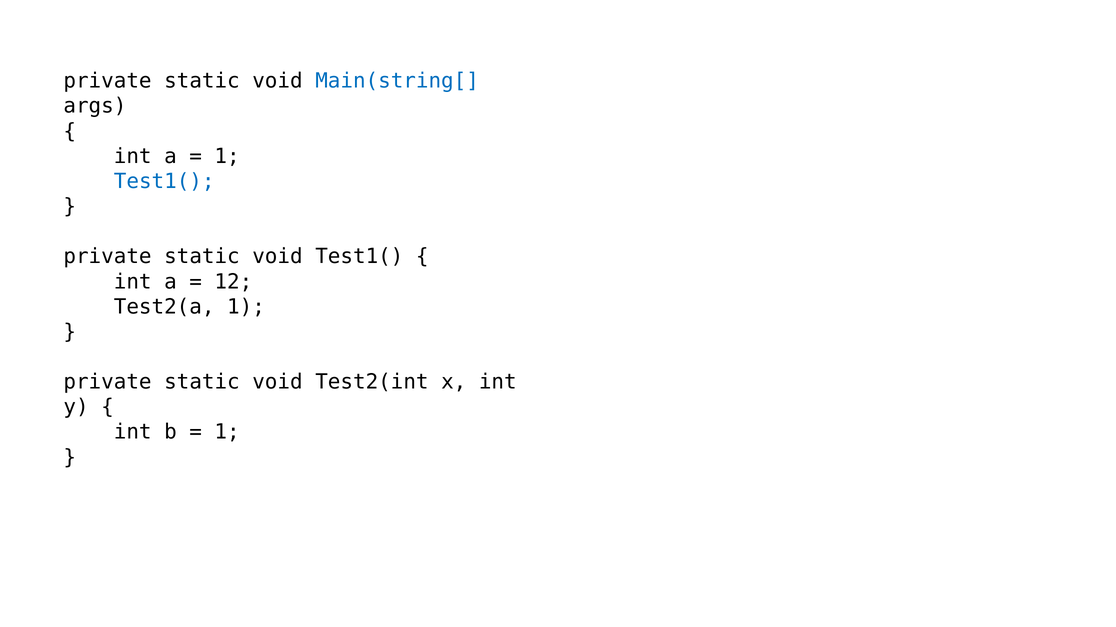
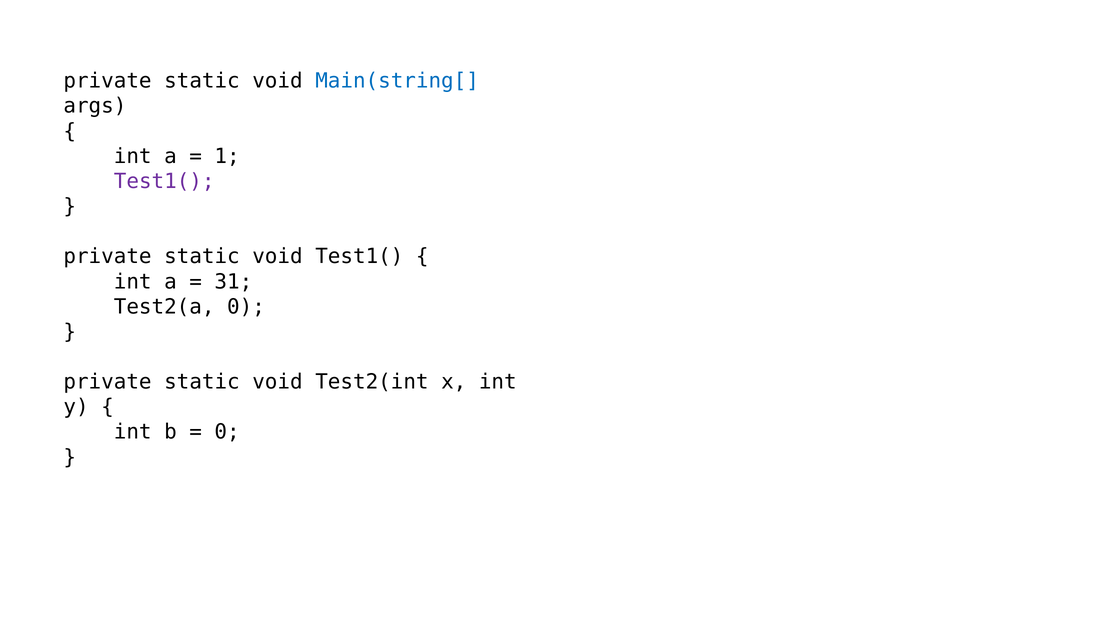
Test1( colour: blue -> purple (164, 182)
12: 12 -> 31 (233, 282)
Test2(a 1: 1 -> 0 (246, 307)
1: 1 -> 0 (227, 433)
